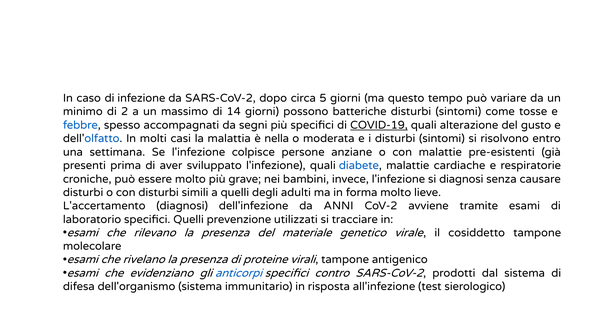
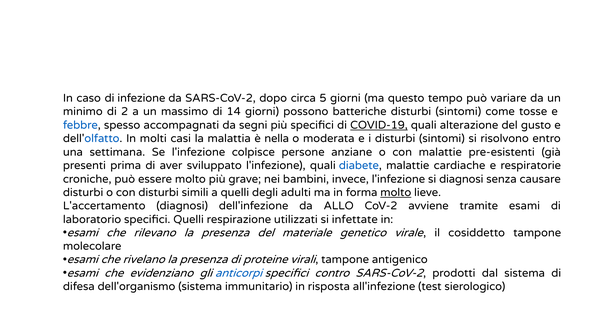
molto underline: none -> present (396, 192)
ANNI: ANNI -> ALLO (339, 206)
prevenzione: prevenzione -> respirazione (239, 219)
tracciare: tracciare -> infettate (355, 219)
